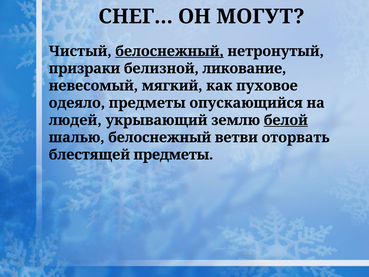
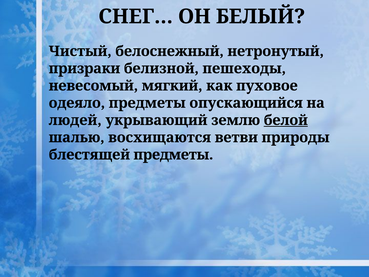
МОГУТ: МОГУТ -> БЕЛЫЙ (261, 16)
белоснежный underline: present -> none (170, 51)
ликование: ликование -> пешеходы (244, 68)
шалью белоснежный: белоснежный -> восхищаются (160, 137)
оторвать: оторвать -> природы (296, 137)
